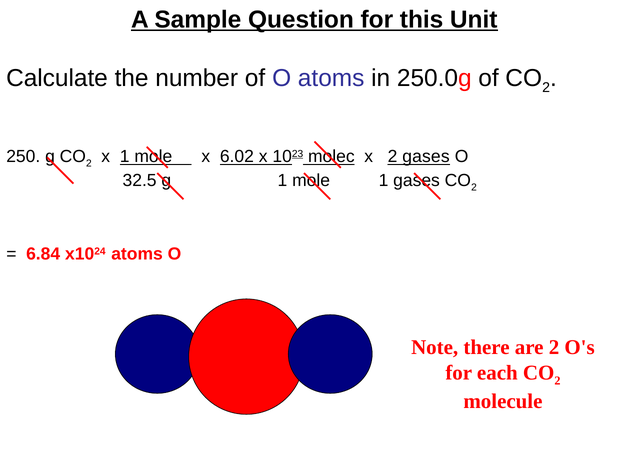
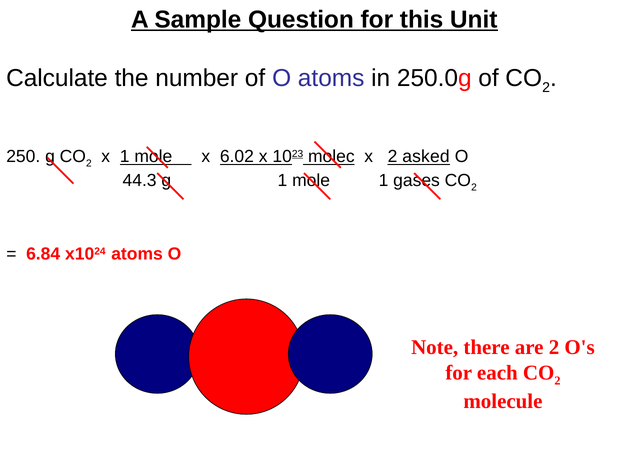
2 gases: gases -> asked (426, 157)
32.5: 32.5 -> 44.3 (140, 180)
